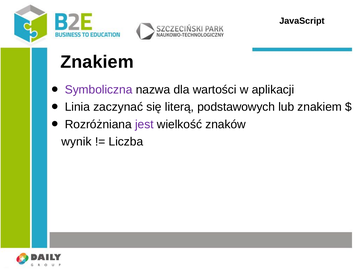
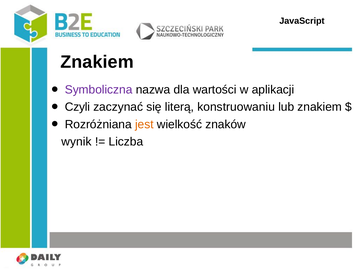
Linia: Linia -> Czyli (77, 107)
podstawowych: podstawowych -> konstruowaniu (236, 107)
jest colour: purple -> orange (144, 124)
